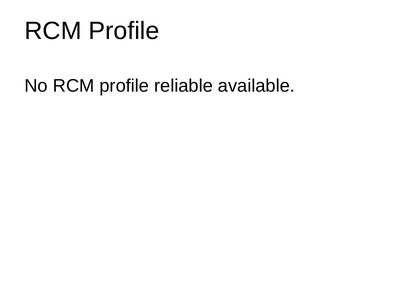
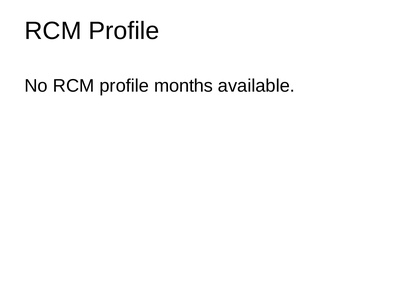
reliable: reliable -> months (184, 86)
